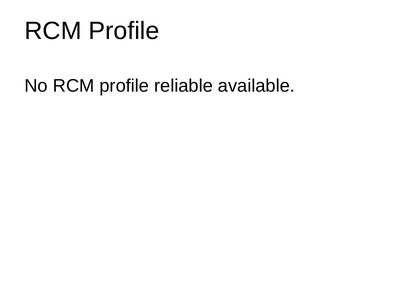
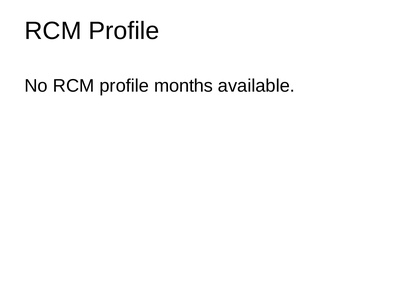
reliable: reliable -> months (184, 86)
